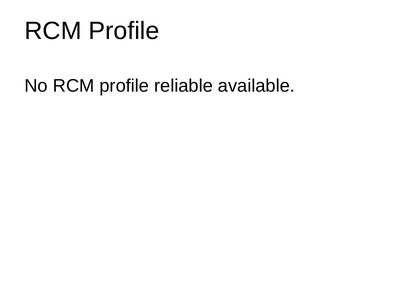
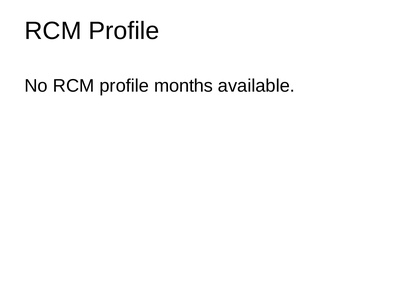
reliable: reliable -> months (184, 86)
